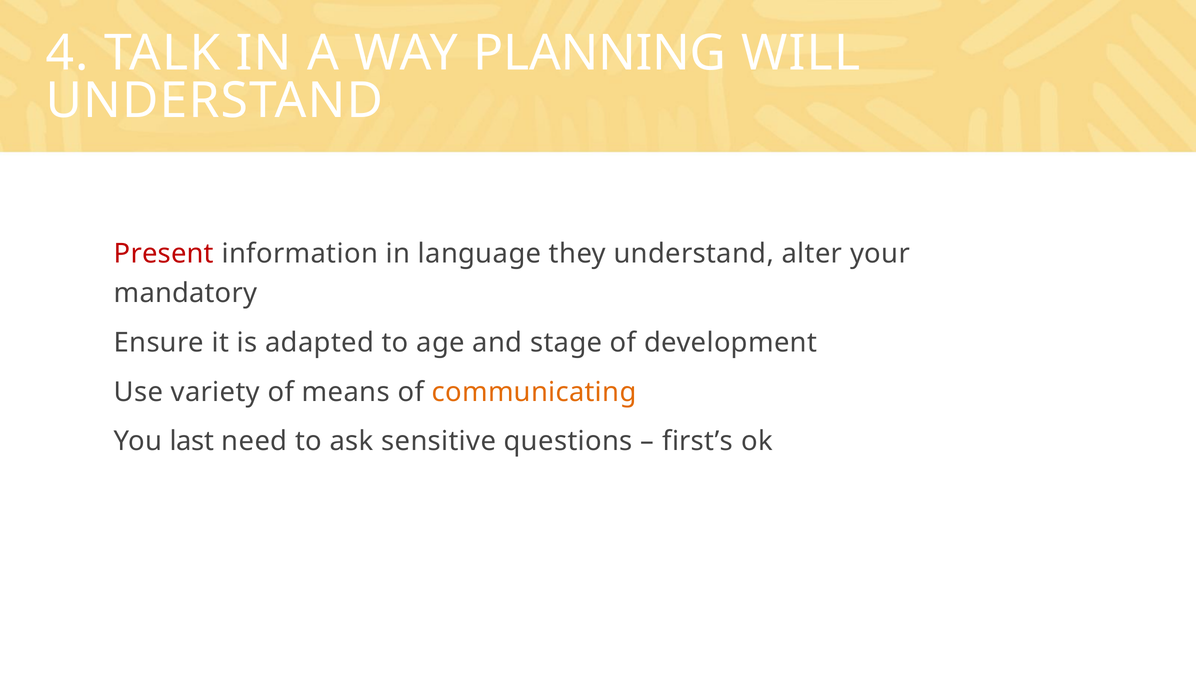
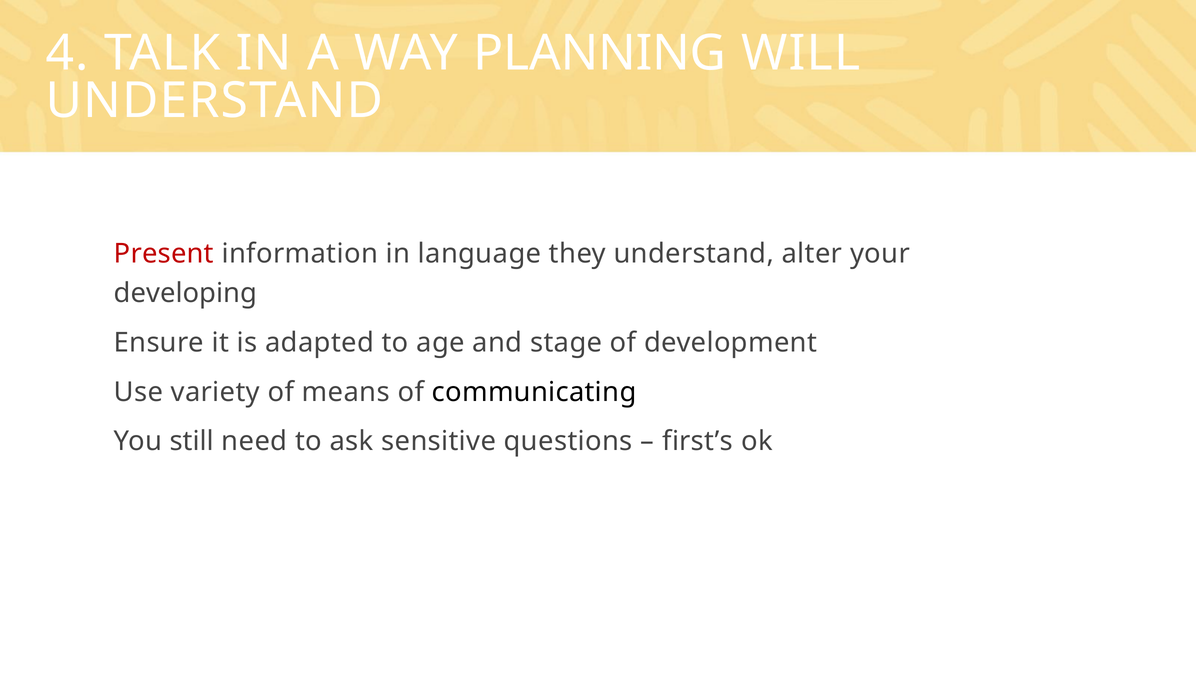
mandatory: mandatory -> developing (186, 293)
communicating colour: orange -> black (534, 392)
last: last -> still (192, 441)
